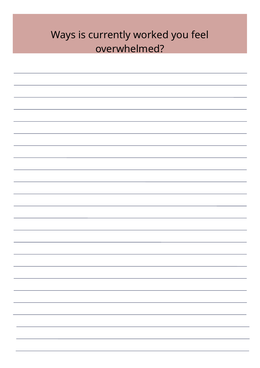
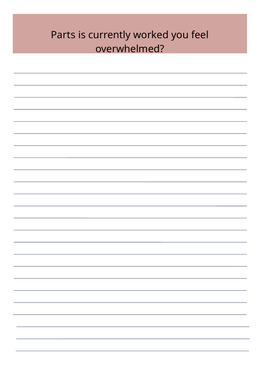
Ways: Ways -> Parts (63, 35)
